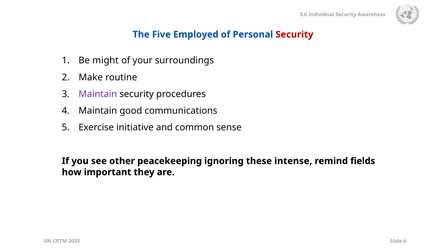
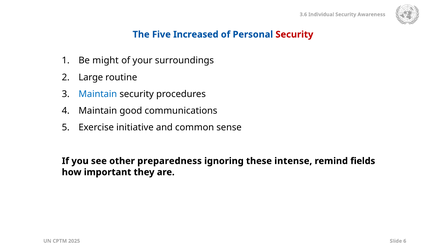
Employed: Employed -> Increased (196, 34)
Make: Make -> Large (91, 77)
Maintain colour: purple -> blue (98, 94)
peacekeeping: peacekeeping -> preparedness (170, 161)
